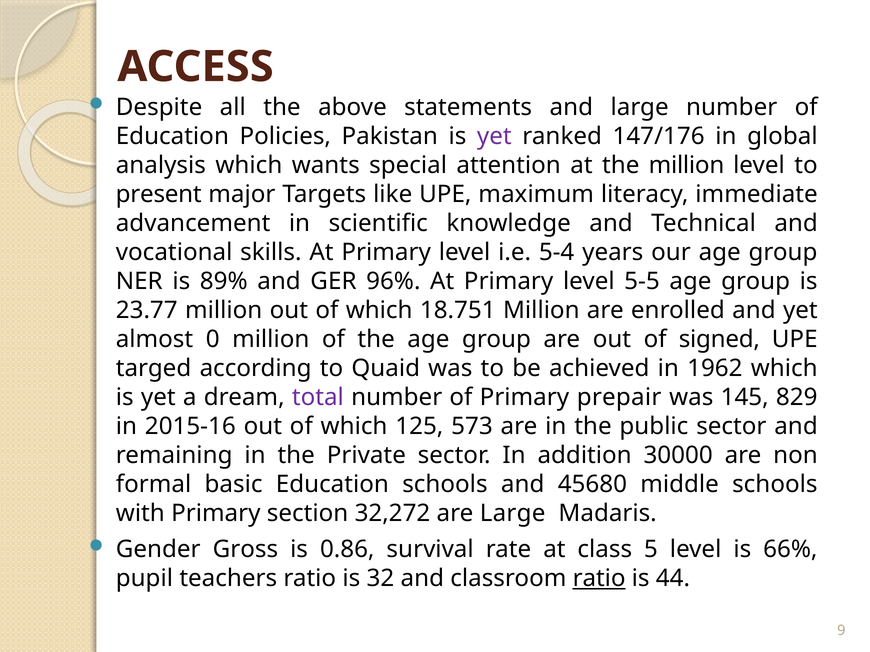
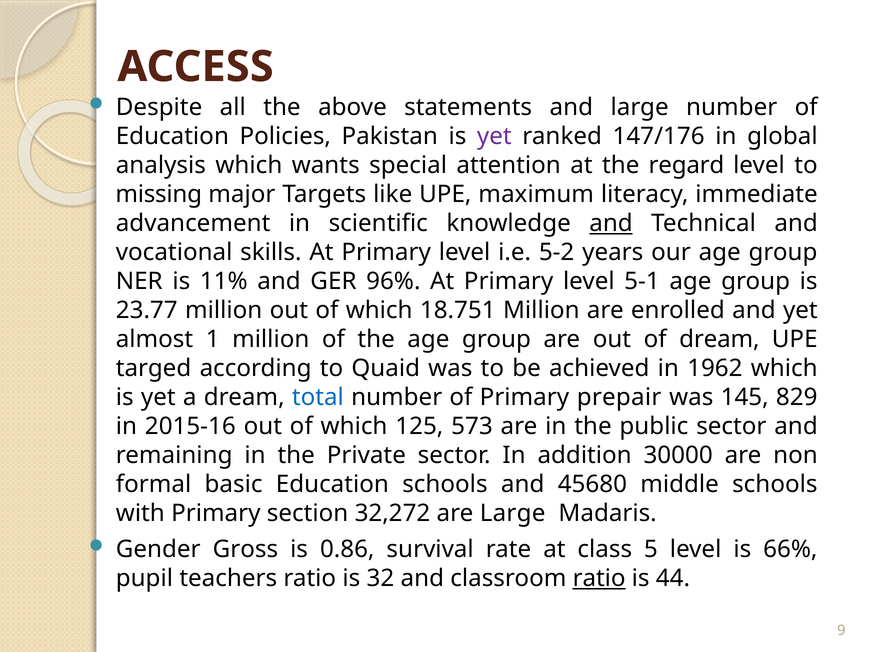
the million: million -> regard (686, 166)
present: present -> missing (159, 195)
and underline: none -> present (611, 224)
5-4: 5-4 -> 5-2 (557, 253)
89%: 89% -> 11% (224, 282)
5-5: 5-5 -> 5-1 (642, 282)
0: 0 -> 1 (213, 340)
of signed: signed -> dream (719, 340)
total colour: purple -> blue (318, 398)
